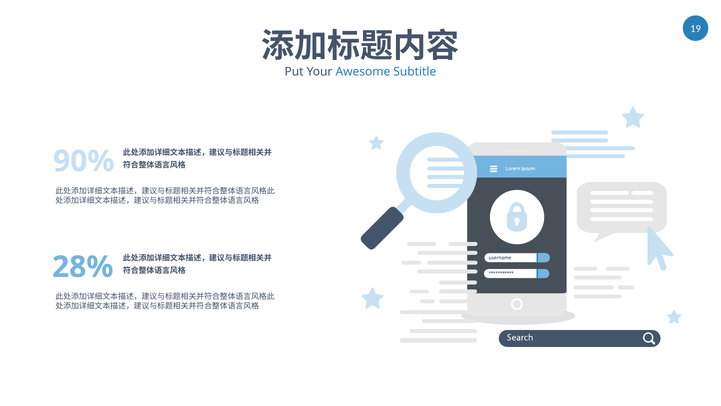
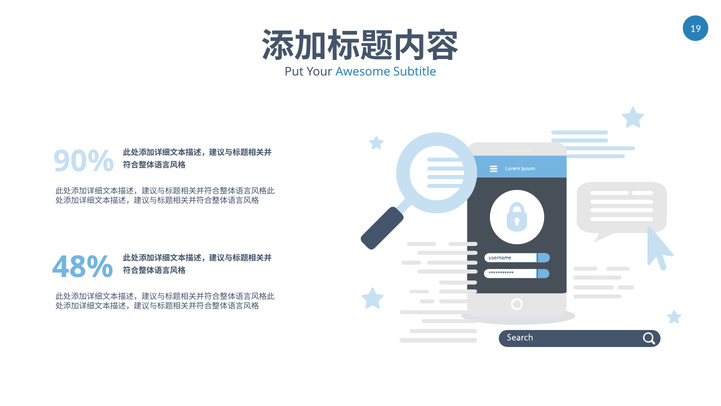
28%: 28% -> 48% (83, 267)
